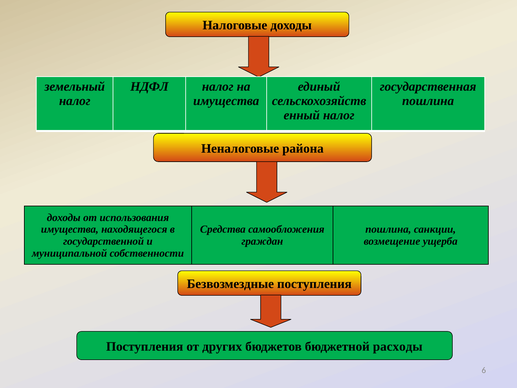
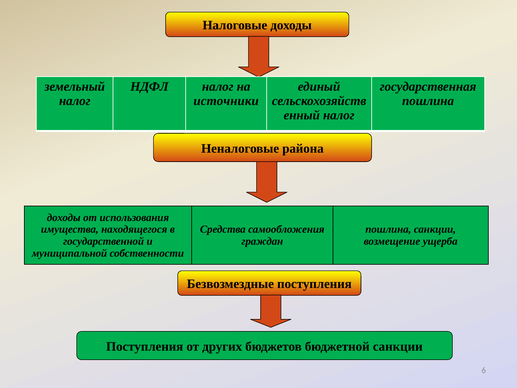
имущества: имущества -> источники (226, 101)
бюджетной расходы: расходы -> санкции (398, 346)
